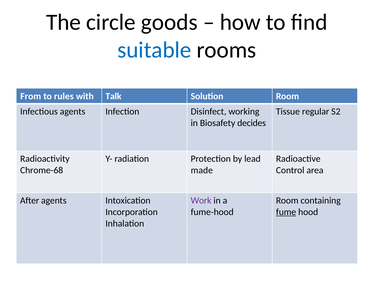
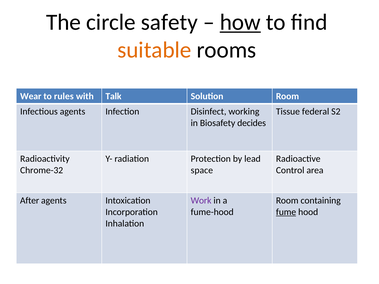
goods: goods -> safety (169, 22)
how underline: none -> present (240, 22)
suitable colour: blue -> orange (154, 50)
From: From -> Wear (31, 96)
regular: regular -> federal (316, 112)
Chrome-68: Chrome-68 -> Chrome-32 (42, 170)
made: made -> space (202, 170)
